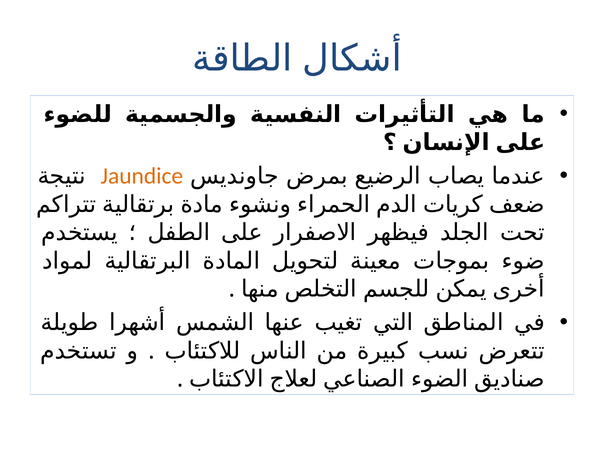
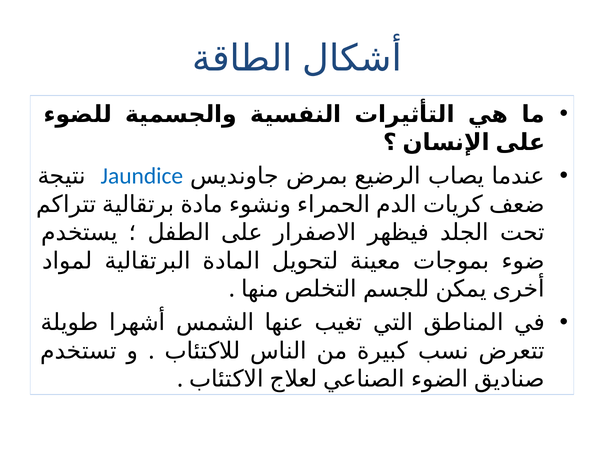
Jaundice colour: orange -> blue (142, 176)
